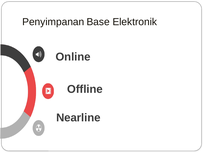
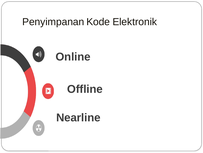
Base: Base -> Kode (98, 22)
